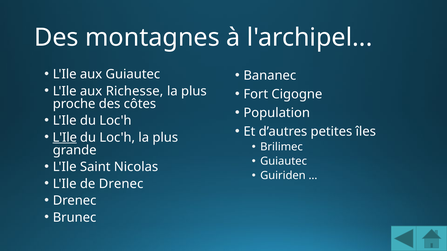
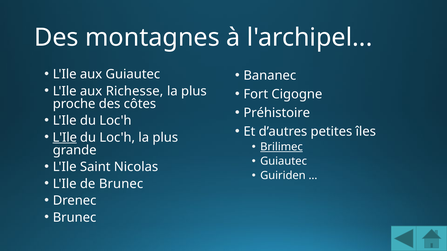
Population: Population -> Préhistoire (277, 113)
Brilimec underline: none -> present (282, 147)
de Drenec: Drenec -> Brunec (121, 184)
